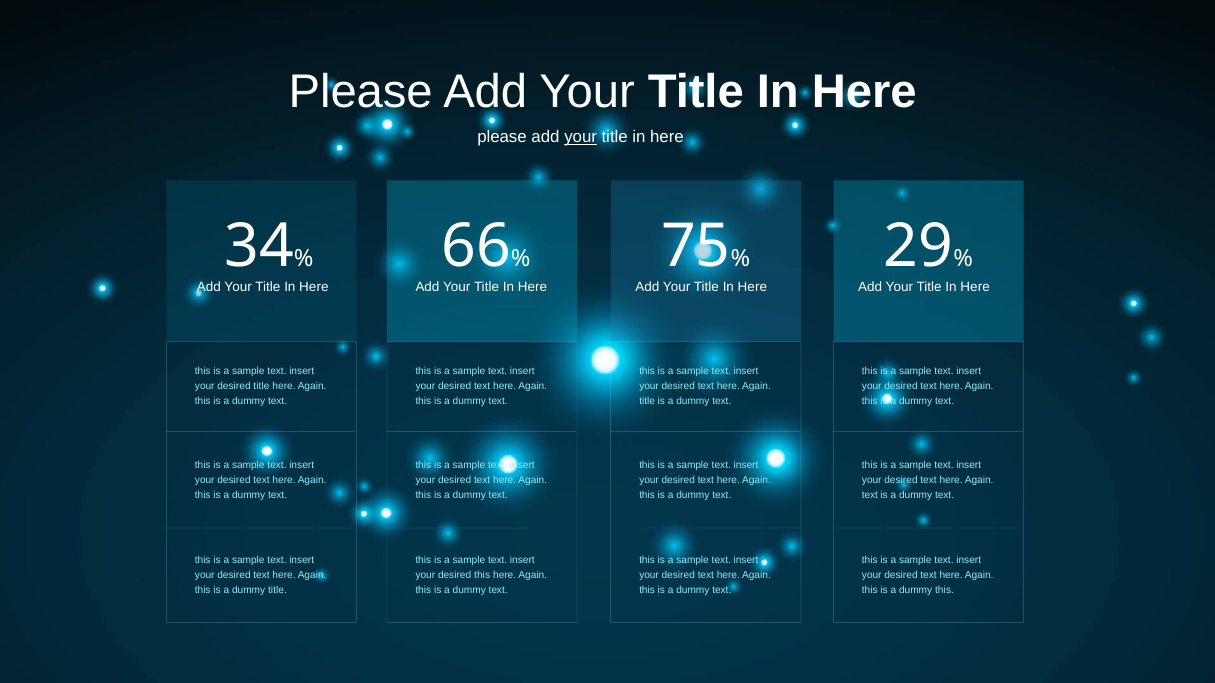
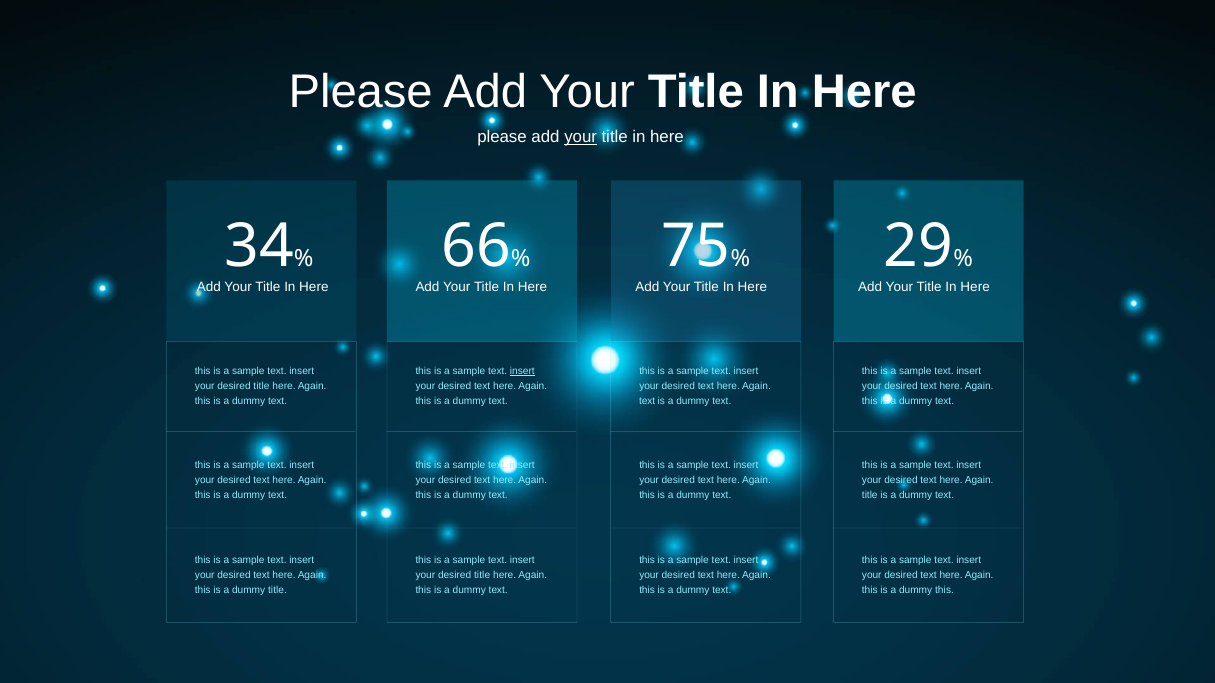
insert underline: none -> present (522, 371)
title: title -> text (647, 401)
text: text -> title (870, 495)
this: this -> title (482, 576)
